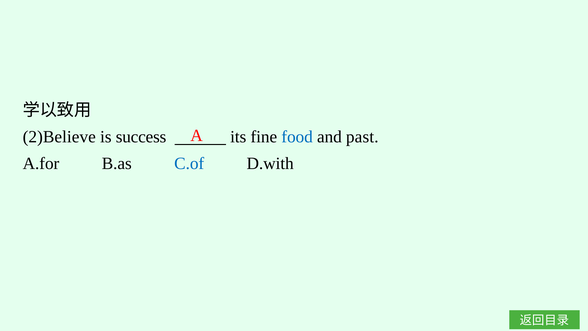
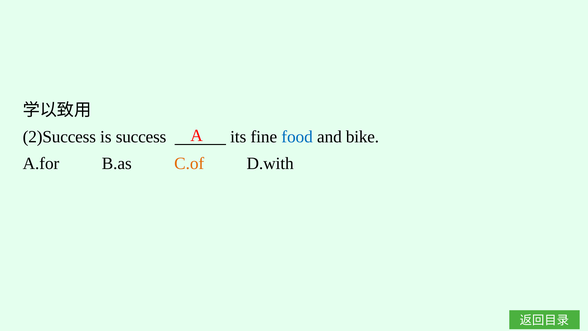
2)Believe: 2)Believe -> 2)Success (59, 137)
past: past -> bike (362, 137)
C.of colour: blue -> orange (189, 163)
